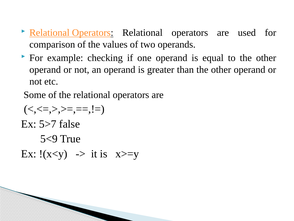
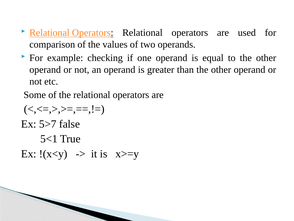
5<9: 5<9 -> 5<1 (49, 139)
